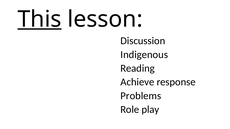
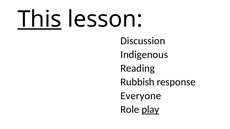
Achieve: Achieve -> Rubbish (137, 82)
Problems: Problems -> Everyone (141, 96)
play underline: none -> present (150, 110)
